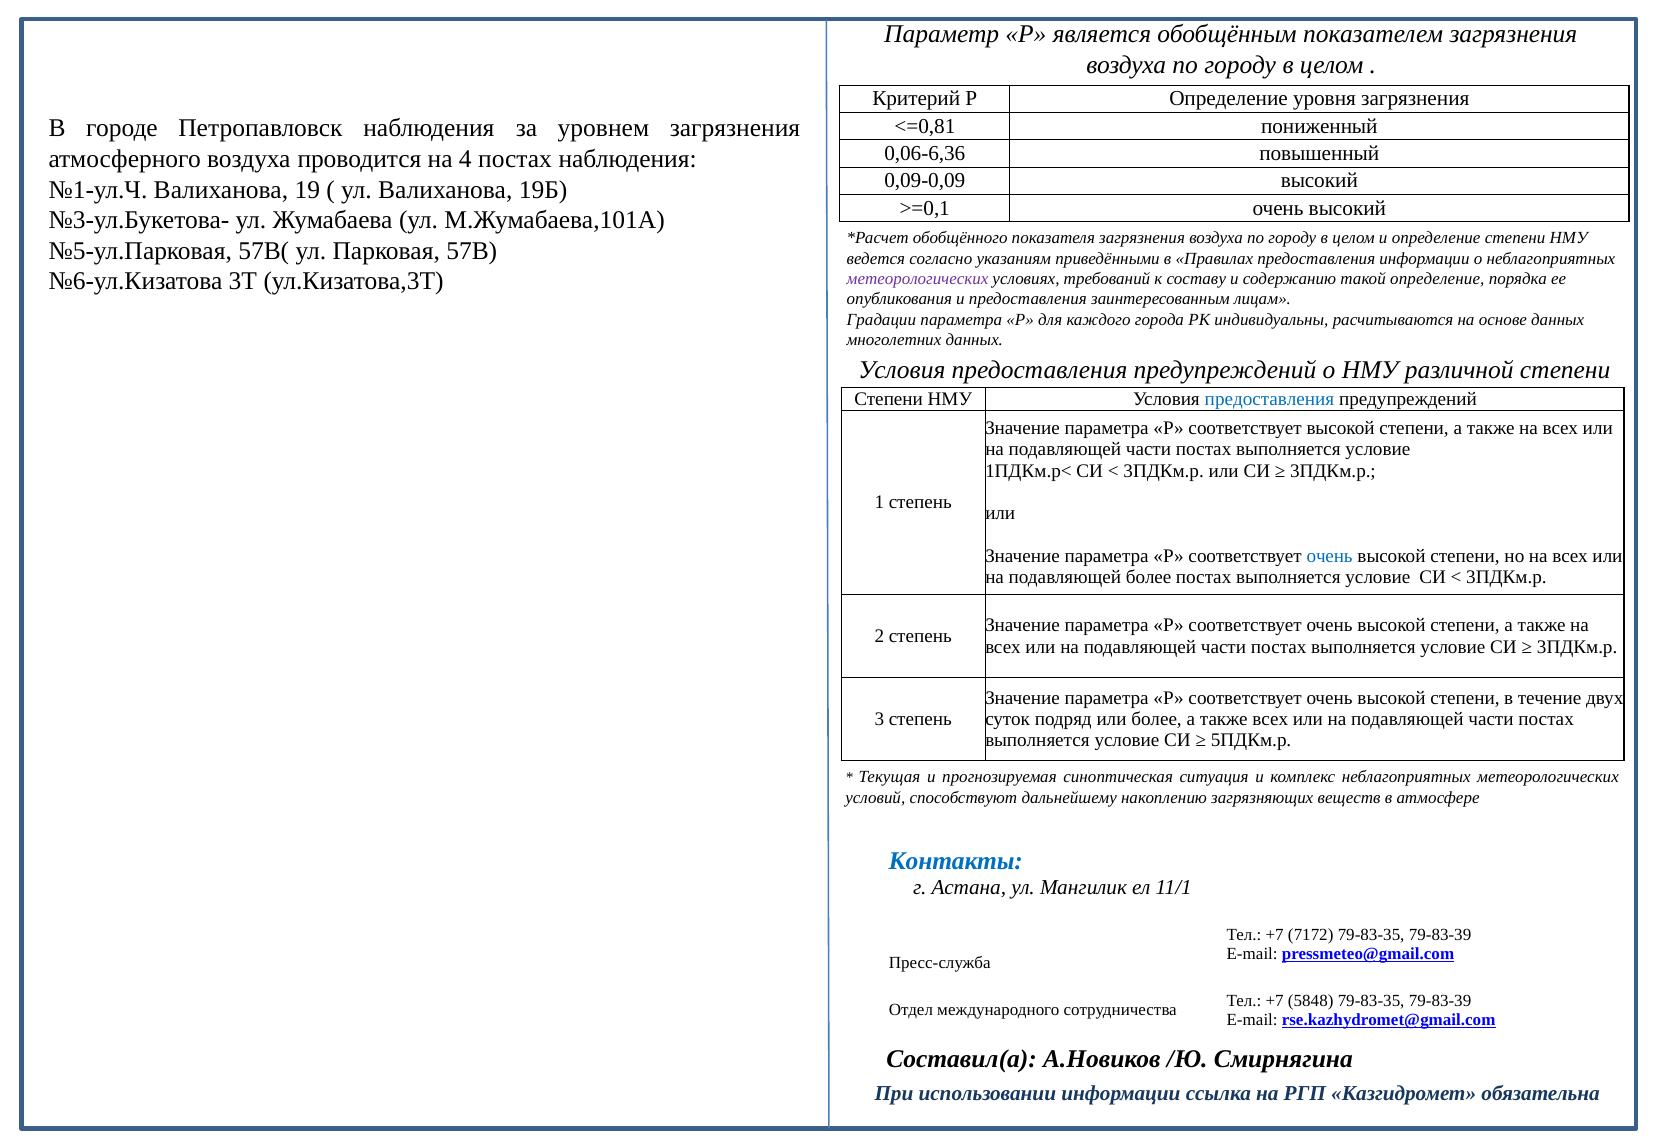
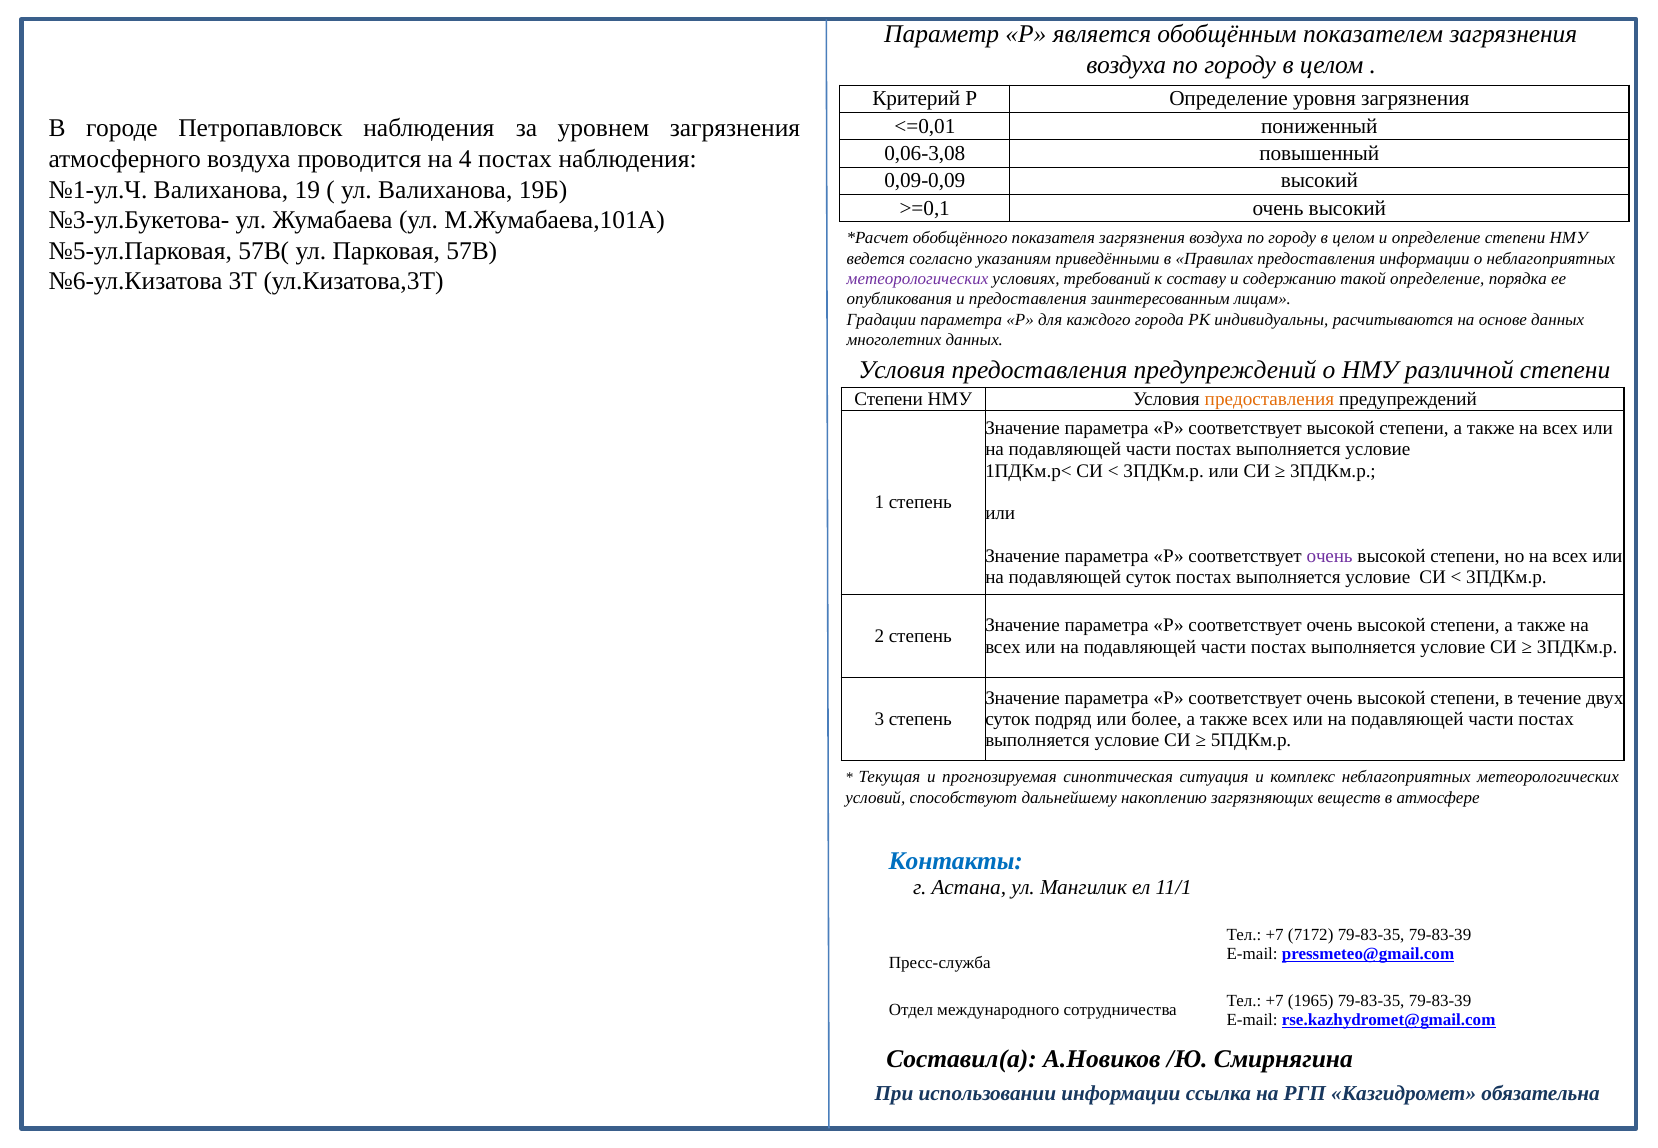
<=0,81: <=0,81 -> <=0,01 (925, 126)
0,06-6,36: 0,06-6,36 -> 0,06-3,08 (925, 153)
предоставления colour: blue -> orange (1270, 399)
очень colour: blue -> purple (1330, 556)
подавляющей более: более -> суток (1149, 577)
5848: 5848 -> 1965 (1311, 1001)
